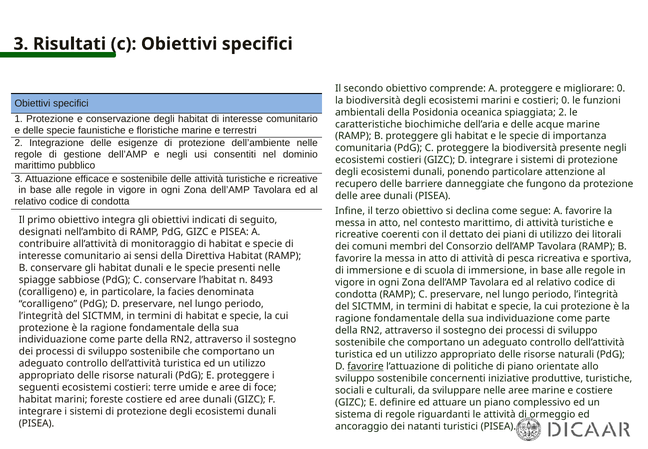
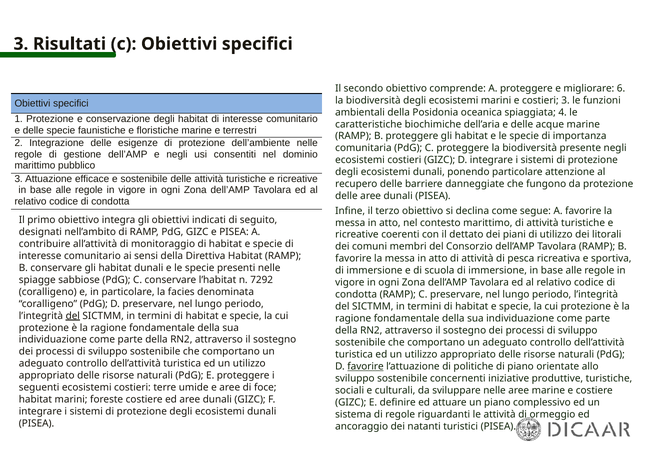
migliorare 0: 0 -> 6 (621, 88)
costieri 0: 0 -> 3 (566, 100)
spiaggiata 2: 2 -> 4 (563, 112)
8493: 8493 -> 7292 (262, 280)
del underline: none -> present (73, 315)
